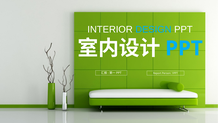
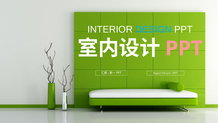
PPT colour: light blue -> pink (184, 48)
